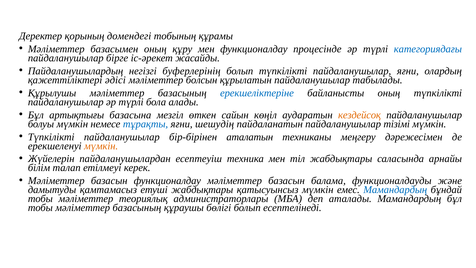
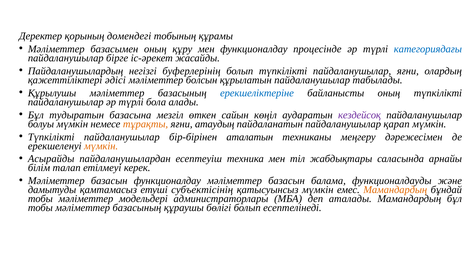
артықтығы: артықтығы -> тудыратын (77, 115)
кездейсоқ colour: orange -> purple (359, 115)
тұрақты colour: blue -> orange (146, 124)
шешудің: шешудің -> атаудың (215, 124)
тізімі: тізімі -> қарап (397, 124)
Жүйелерін: Жүйелерін -> Асырайды (51, 159)
етуші жабдықтары: жабдықтары -> субъектісінің (202, 190)
Мамандардың colour: blue -> orange (395, 190)
теориялық: теориялық -> модельдері (143, 199)
